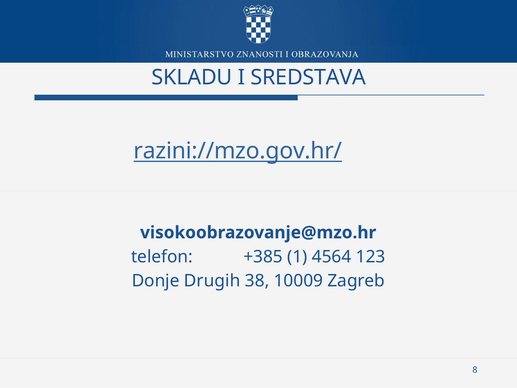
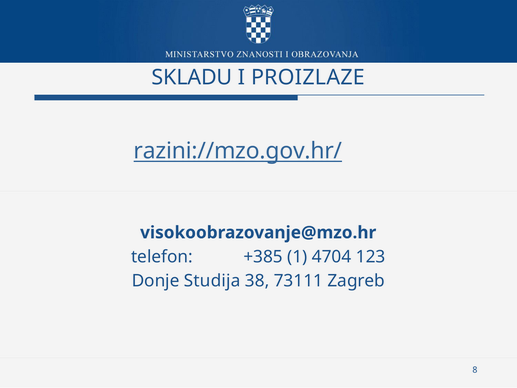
SREDSTAVA: SREDSTAVA -> PROIZLAZE (308, 77)
4564: 4564 -> 4704 (332, 257)
Drugih: Drugih -> Studija (212, 281)
10009: 10009 -> 73111 (298, 281)
